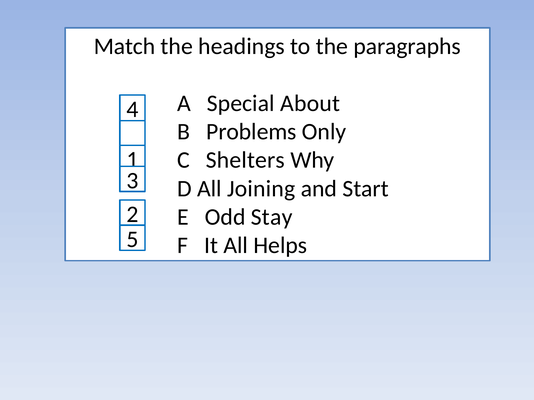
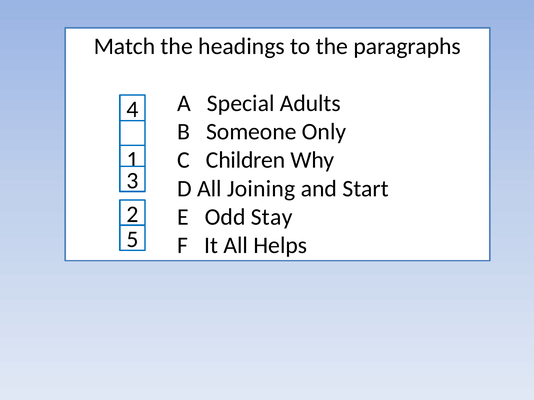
About: About -> Adults (310, 103)
Problems: Problems -> Someone (251, 132)
Shelters: Shelters -> Children (246, 160)
